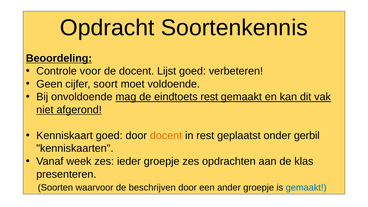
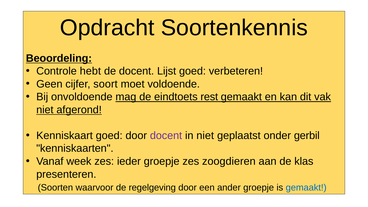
voor: voor -> hebt (90, 71)
docent colour: orange -> purple (166, 136)
in rest: rest -> niet (205, 136)
opdrachten: opdrachten -> zoogdieren (229, 161)
beschrijven: beschrijven -> regelgeving (152, 188)
